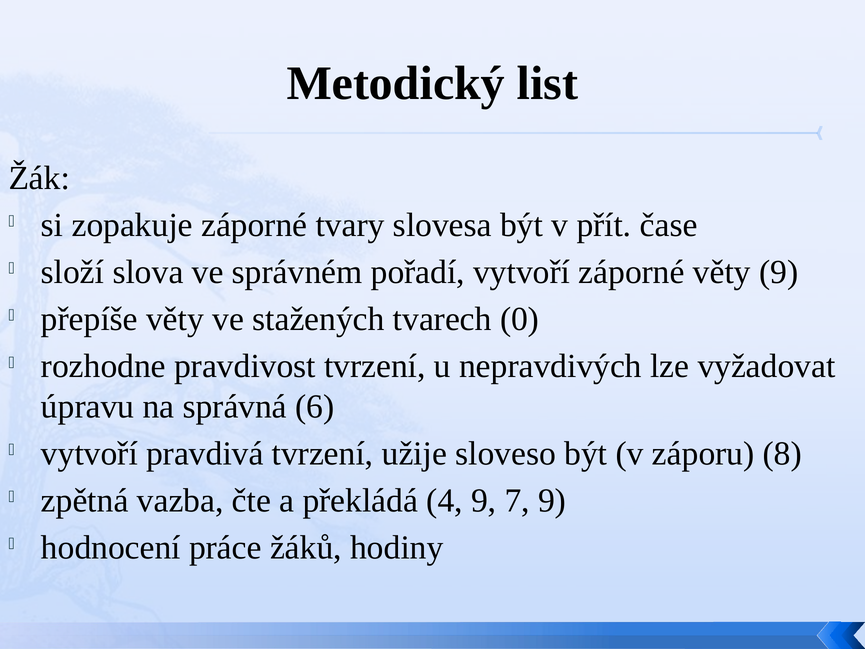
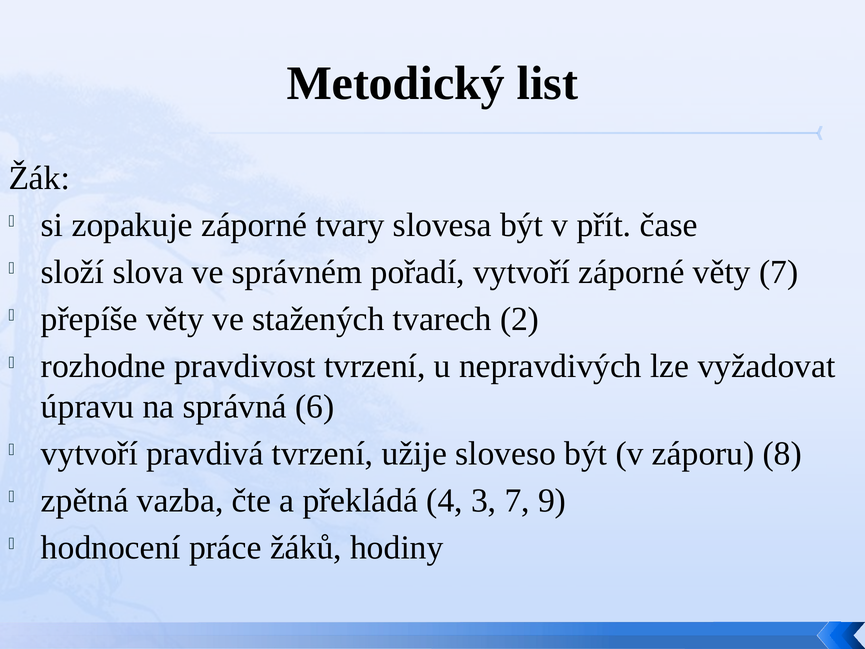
věty 9: 9 -> 7 (779, 272)
0: 0 -> 2 (520, 319)
4 9: 9 -> 3 (484, 501)
